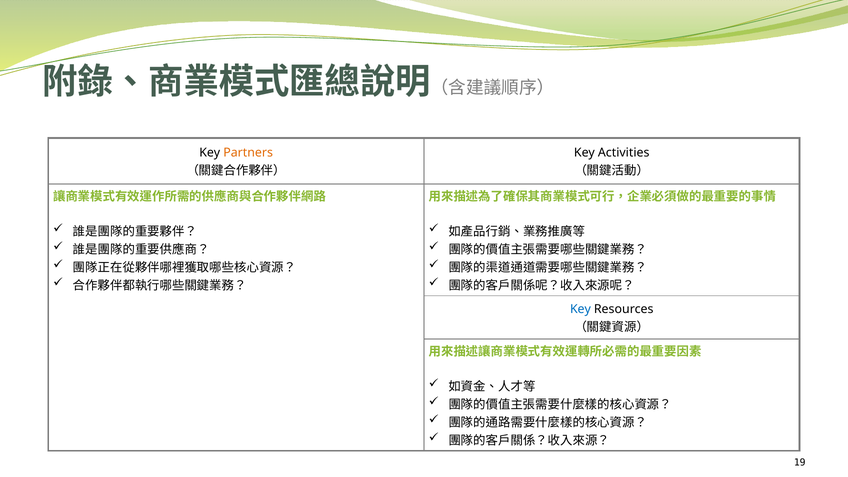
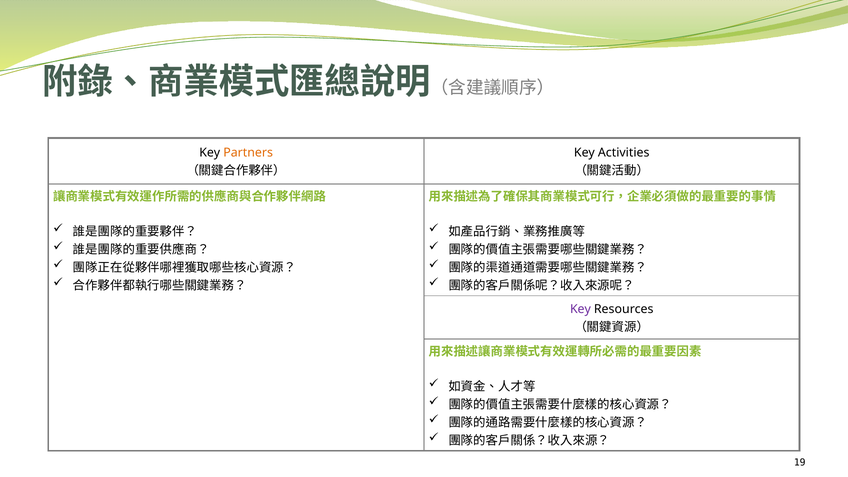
Key colour: blue -> purple (580, 309)
